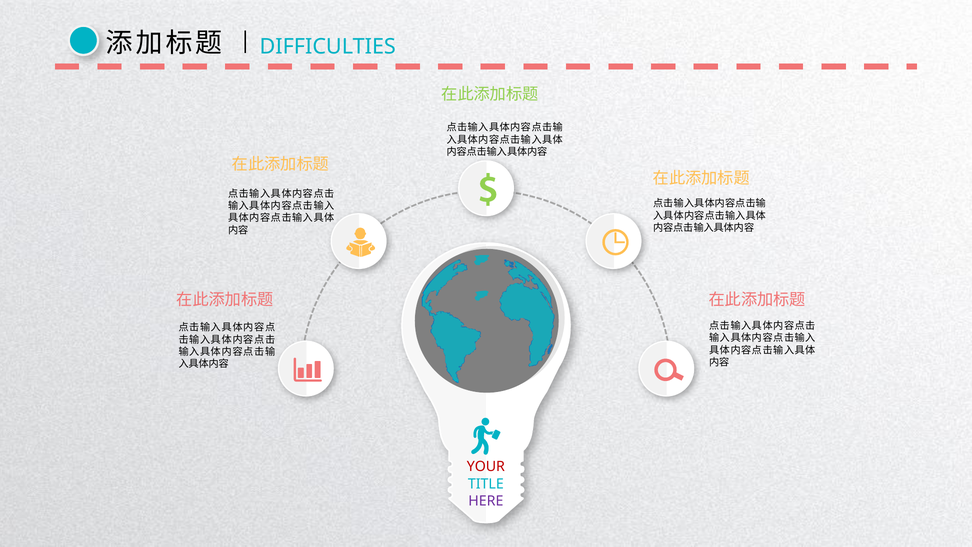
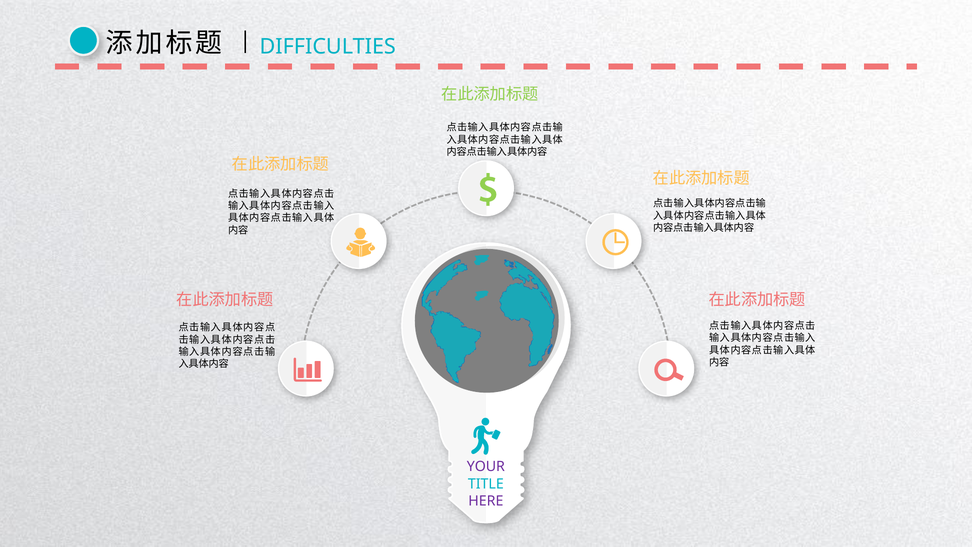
YOUR colour: red -> purple (486, 467)
